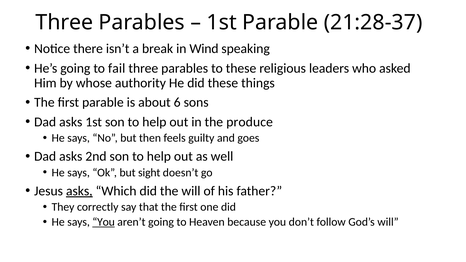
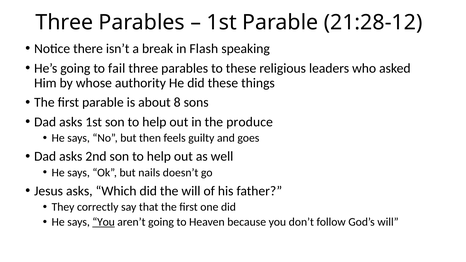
21:28-37: 21:28-37 -> 21:28-12 (373, 22)
Wind: Wind -> Flash (204, 49)
6: 6 -> 8 (177, 102)
sight: sight -> nails (149, 173)
asks underline: present -> none (79, 191)
